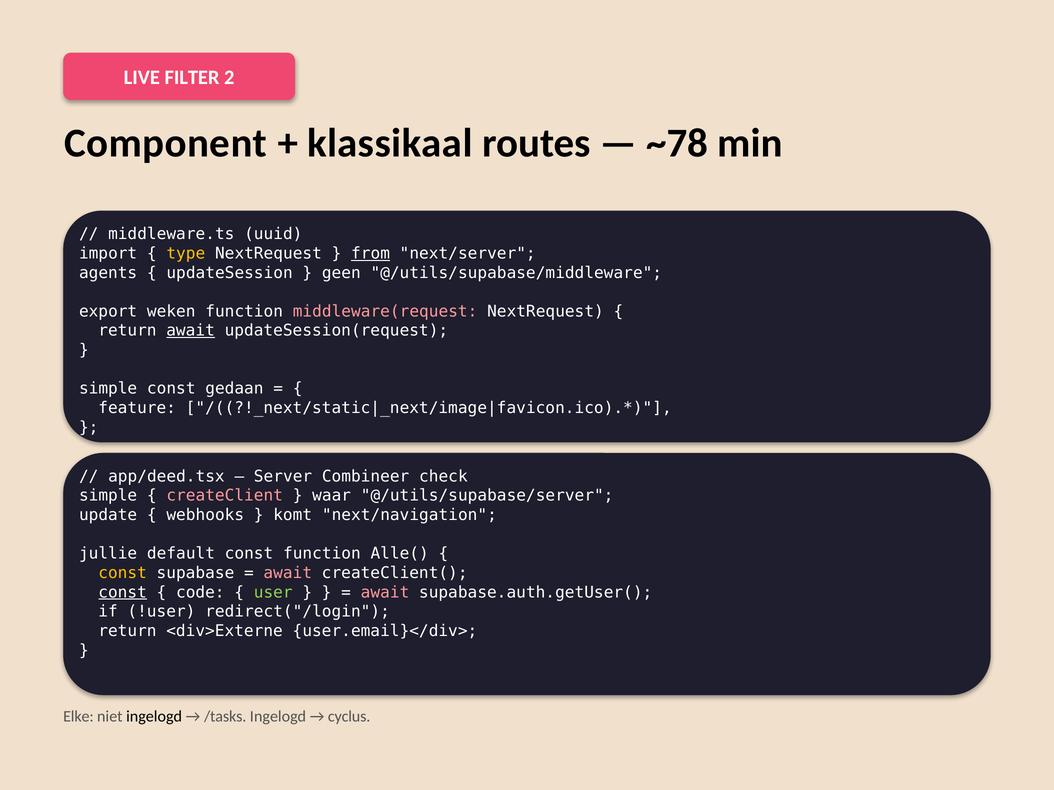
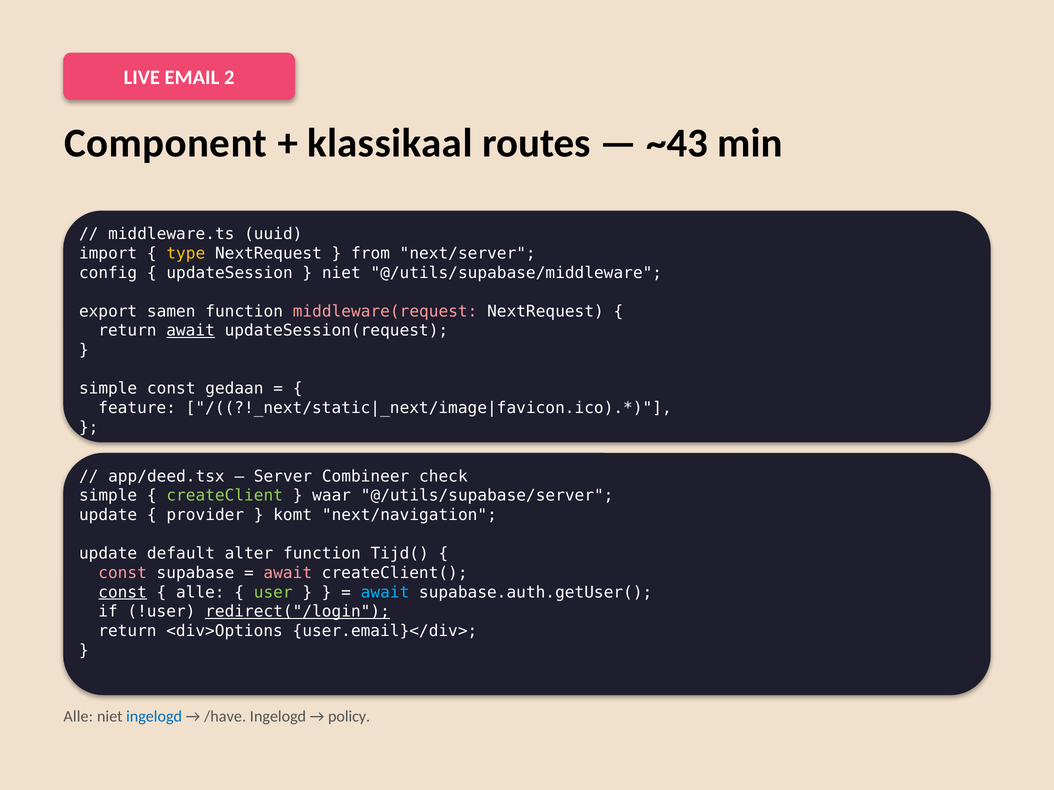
FILTER: FILTER -> EMAIL (192, 78)
~78: ~78 -> ~43 (677, 143)
from underline: present -> none (371, 254)
agents: agents -> config (108, 273)
geen: geen -> niet (341, 273)
weken: weken -> samen (171, 312)
createClient colour: pink -> light green (225, 496)
webhooks: webhooks -> provider (205, 515)
jullie: jullie -> update (108, 554)
default const: const -> alter (249, 554)
Alle(: Alle( -> Tijd( (400, 554)
const colour: yellow -> pink (123, 573)
code: code -> alle (200, 593)
await colour: pink -> light blue (385, 593)
redirect("/login underline: none -> present (298, 612)
<div>Externe: <div>Externe -> <div>Options (225, 631)
Elke: Elke -> Alle (78, 717)
ingelogd colour: black -> blue (154, 717)
/tasks: /tasks -> /have (225, 717)
cyclus: cyclus -> policy (349, 717)
